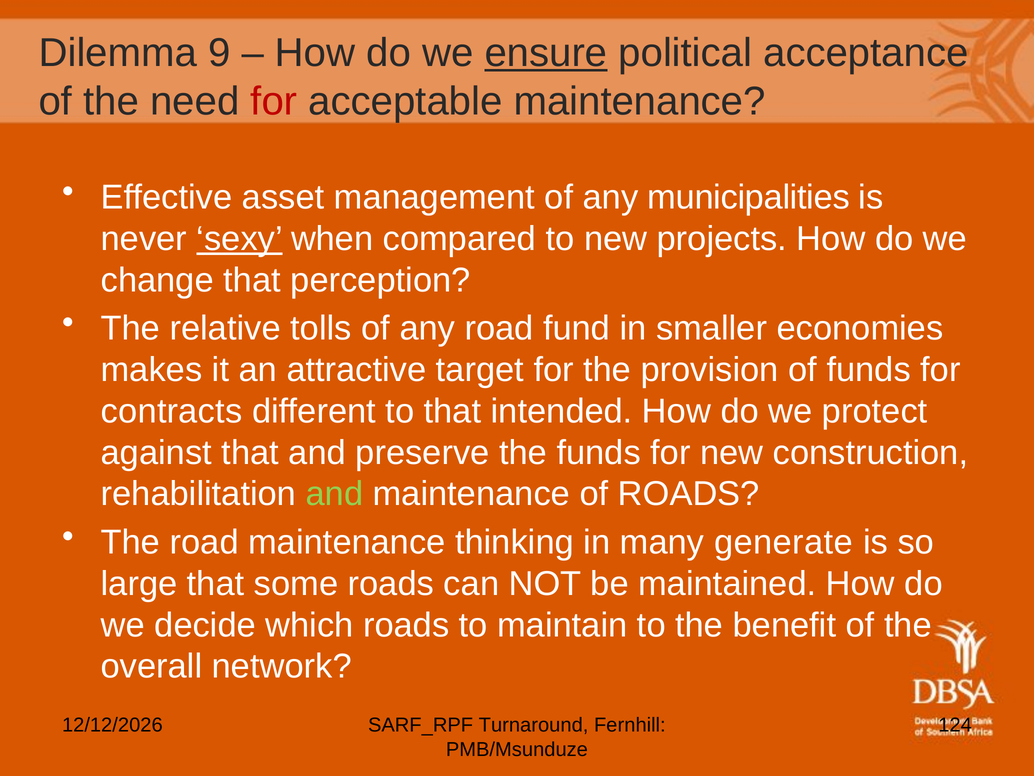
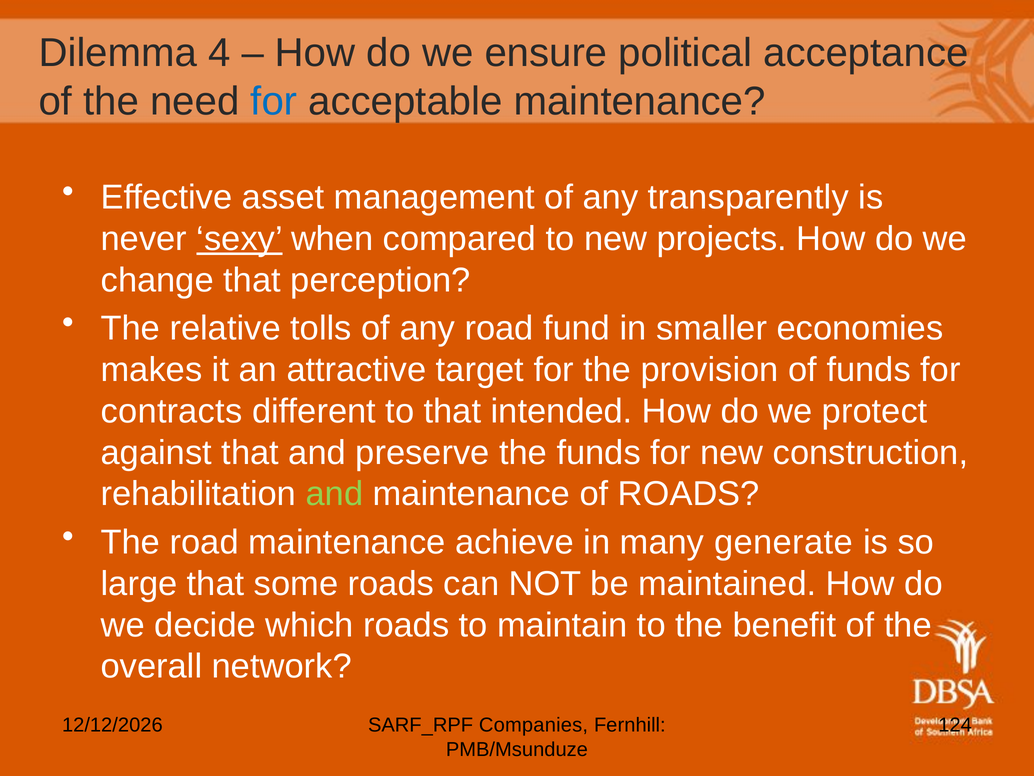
9: 9 -> 4 (219, 53)
ensure underline: present -> none (546, 53)
for colour: red -> blue (274, 101)
municipalities: municipalities -> transparently (748, 197)
thinking: thinking -> achieve (514, 542)
Turnaround: Turnaround -> Companies (533, 725)
